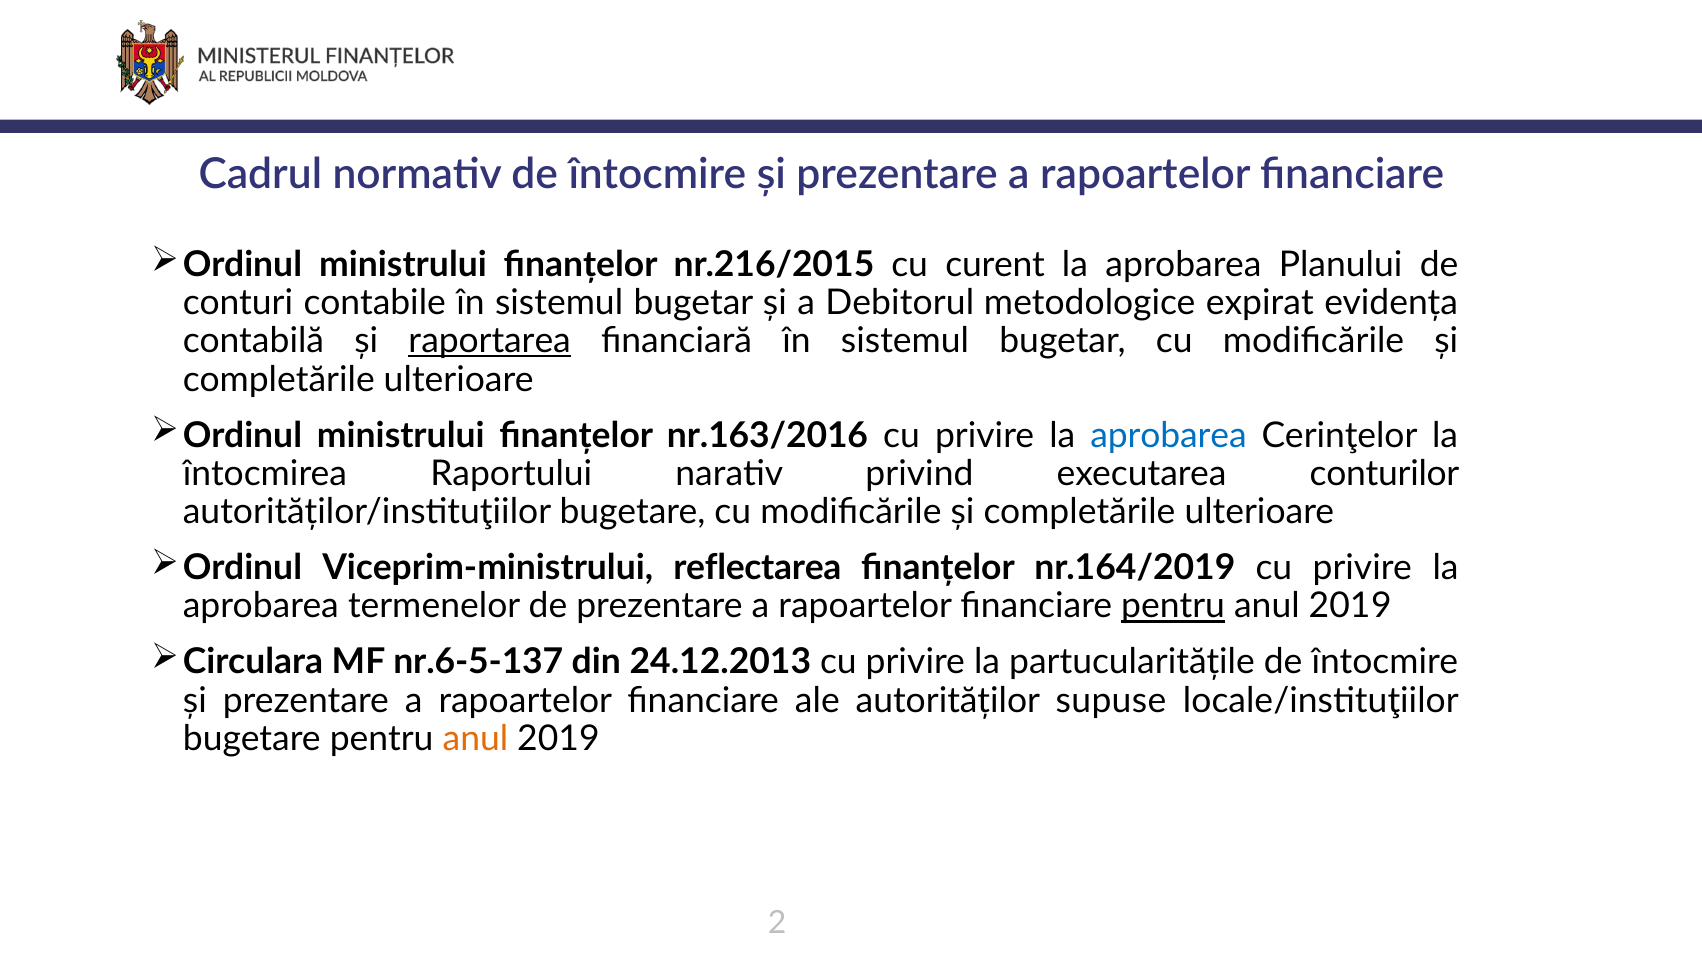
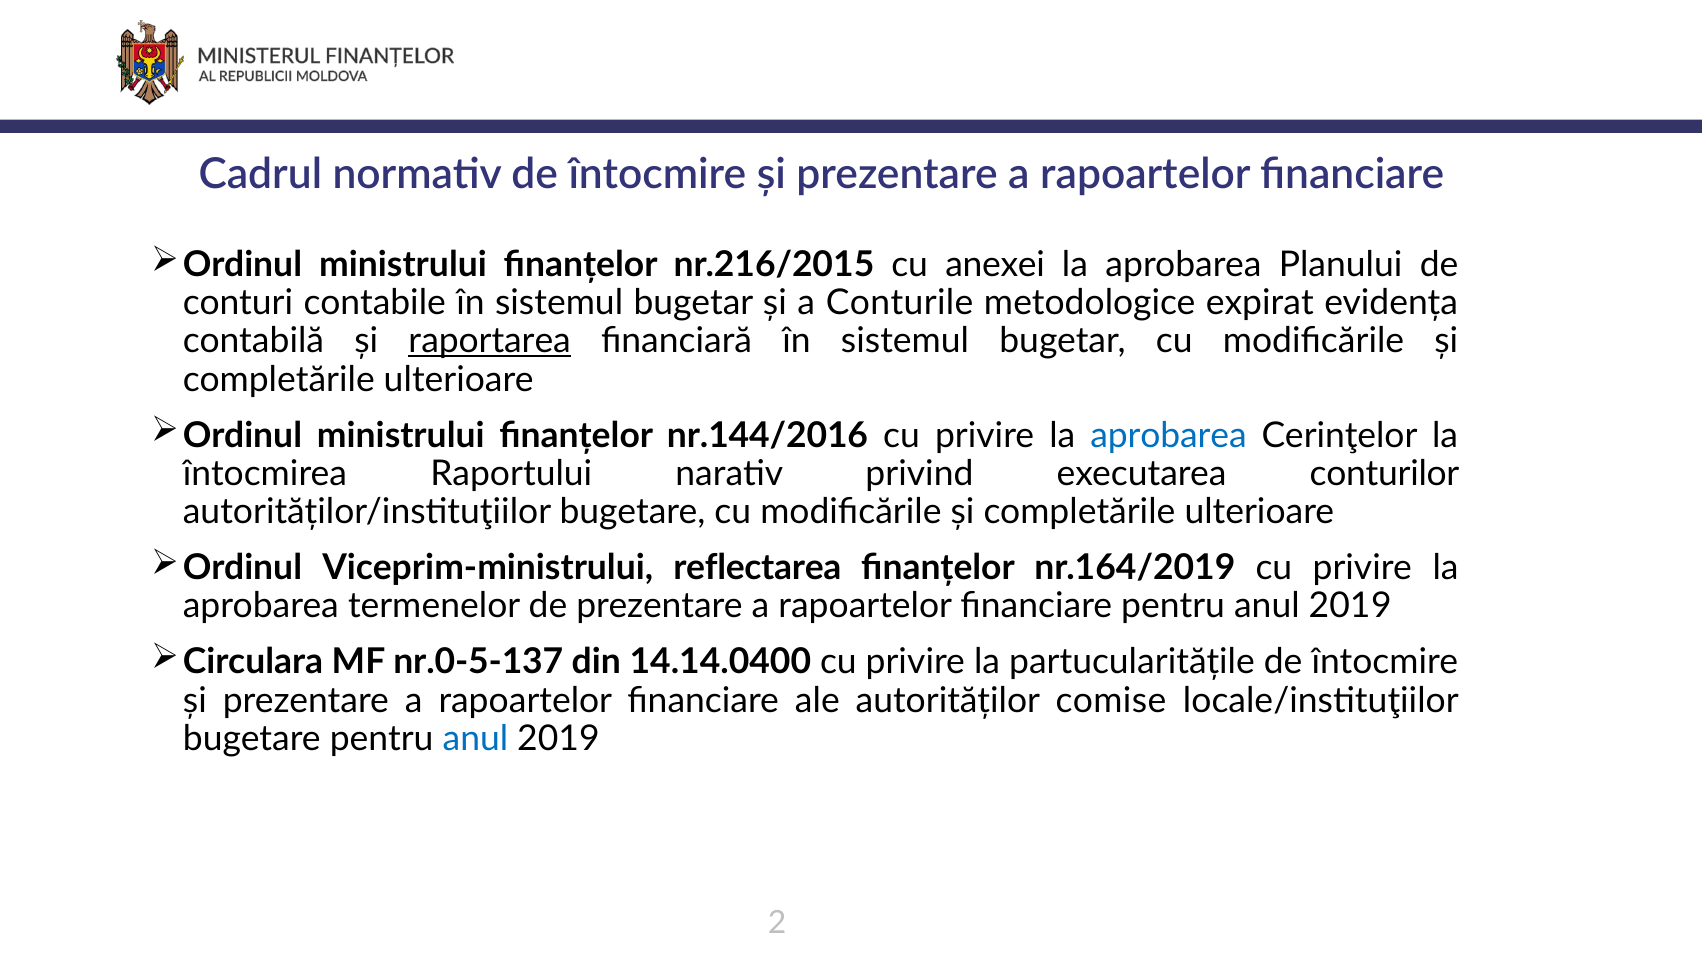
curent: curent -> anexei (995, 265)
Debitorul: Debitorul -> Conturile (900, 303)
nr.163/2016: nr.163/2016 -> nr.144/2016 (768, 436)
pentru underline: present -> none (1173, 606)
nr.6-5-137: nr.6-5-137 -> nr.0-5-137 (478, 663)
24.12.2013: 24.12.2013 -> 14.14.0400 (720, 663)
supuse: supuse -> comise (1111, 701)
anul colour: orange -> blue (475, 739)
